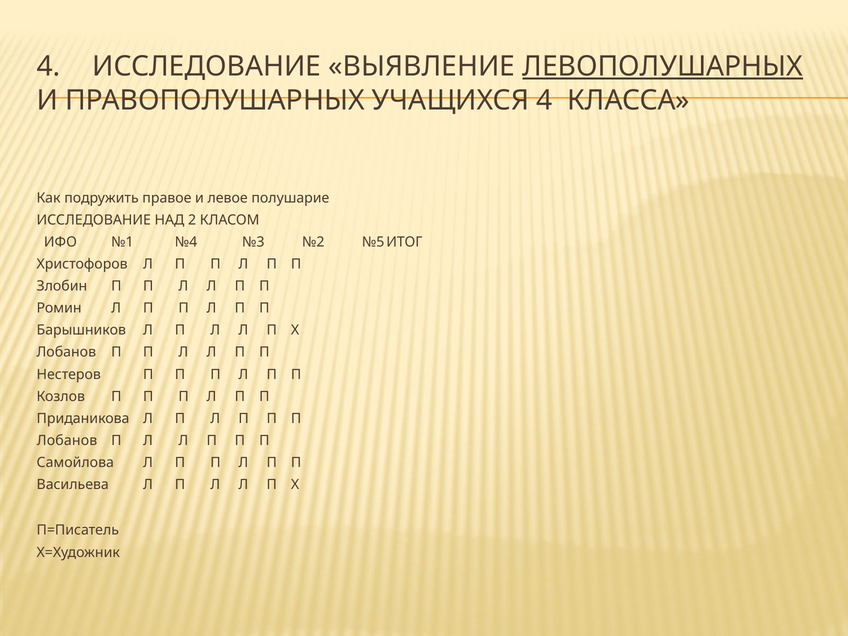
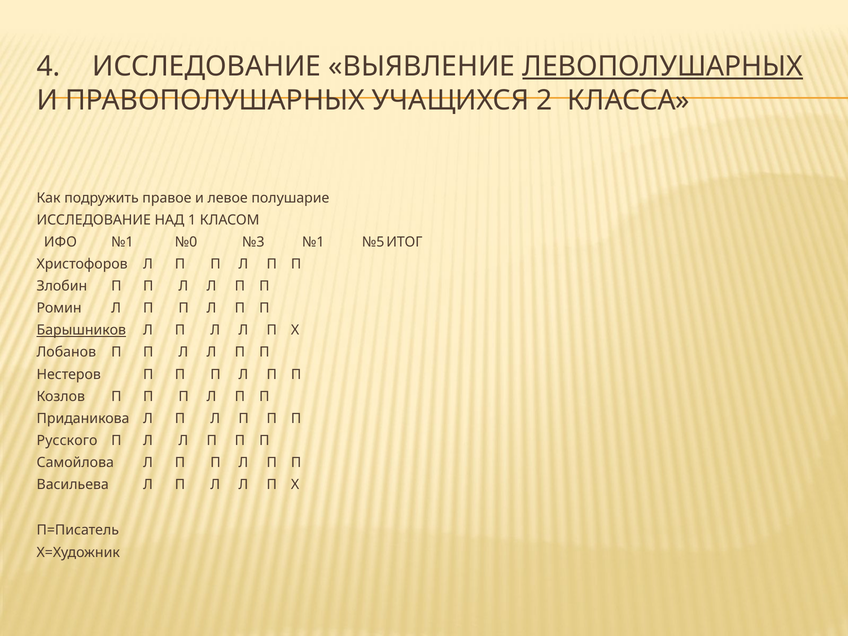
УЧАЩИХСЯ 4: 4 -> 2 (544, 100)
2: 2 -> 1 (192, 220)
№4: №4 -> №0 (186, 242)
№3 №2: №2 -> №1 (313, 242)
Барышников underline: none -> present (81, 330)
Лобанов: Лобанов -> Русского (67, 440)
